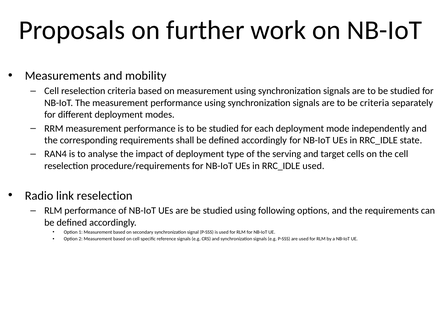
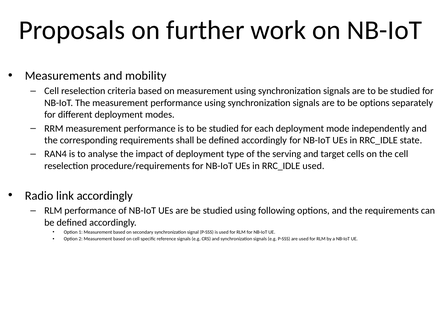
be criteria: criteria -> options (375, 103)
link reselection: reselection -> accordingly (105, 196)
